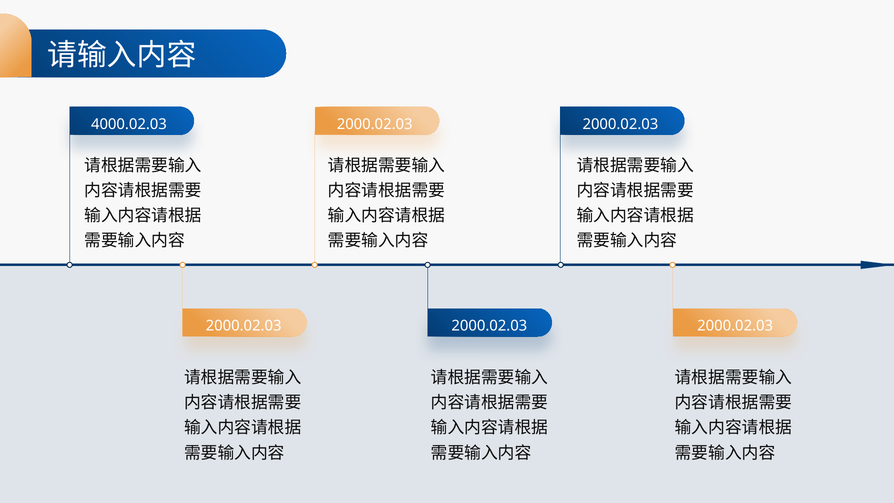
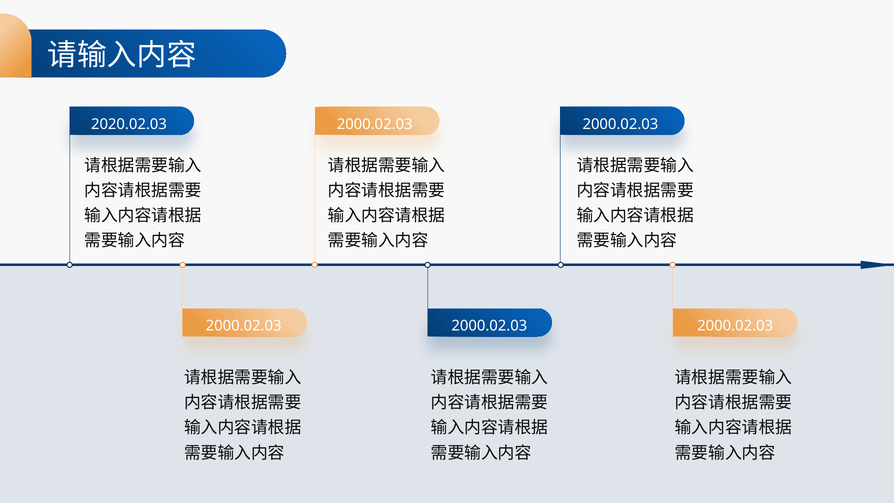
4000.02.03: 4000.02.03 -> 2020.02.03 (129, 124)
